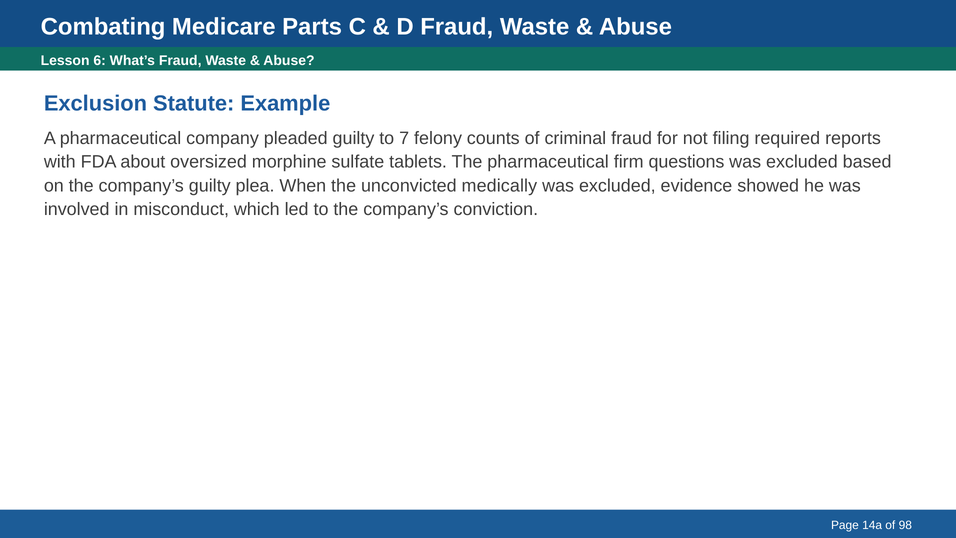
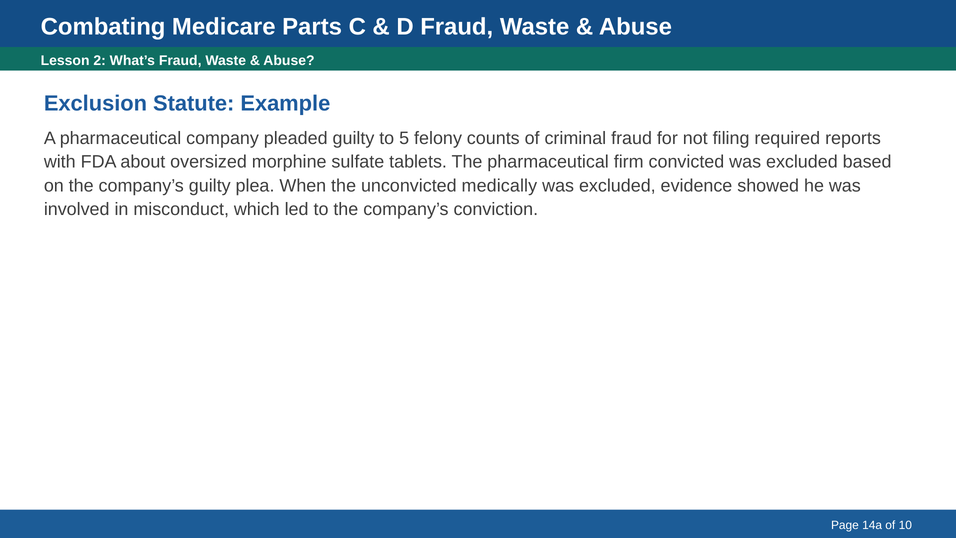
6: 6 -> 2 (100, 61)
7: 7 -> 5 (404, 138)
questions: questions -> convicted (686, 162)
98: 98 -> 10 (905, 525)
